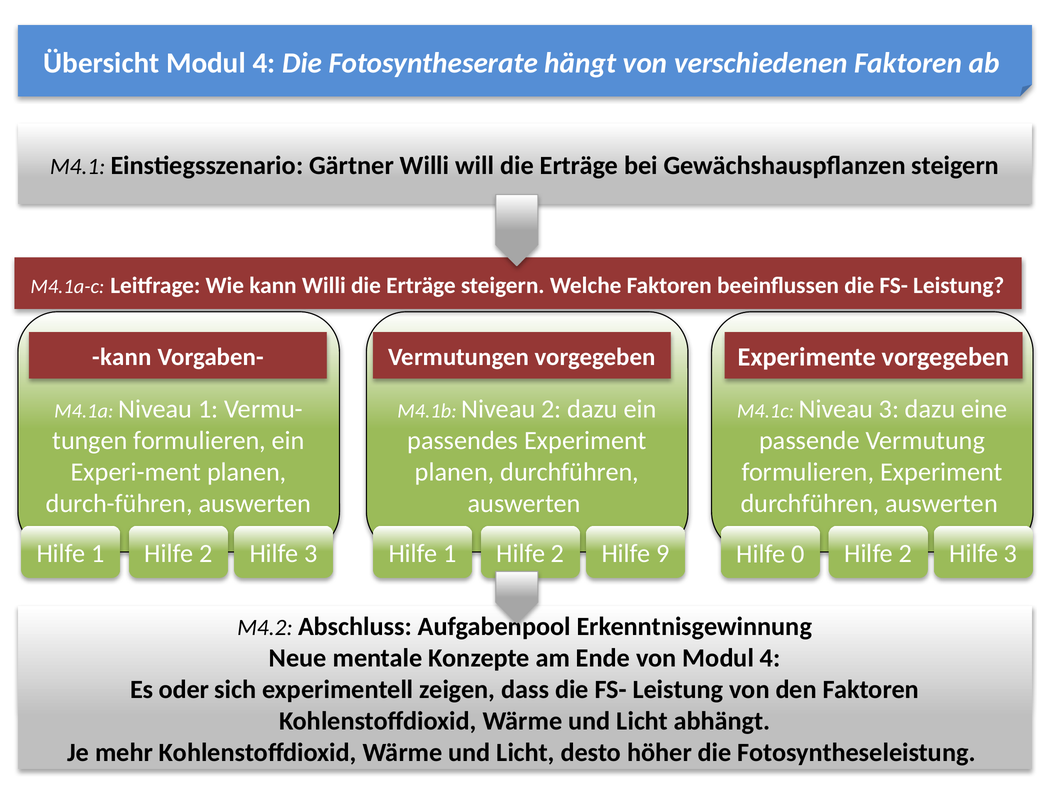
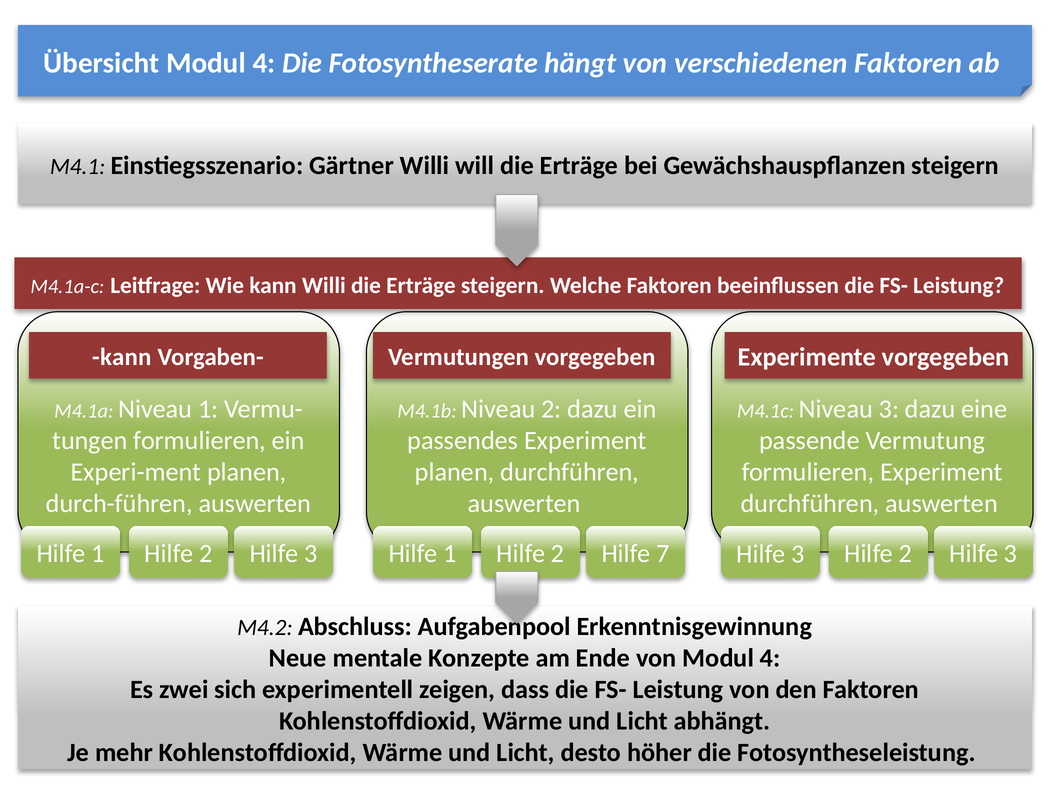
9: 9 -> 7 (663, 554)
0: 0 -> 3 (798, 554)
oder: oder -> zwei (184, 690)
